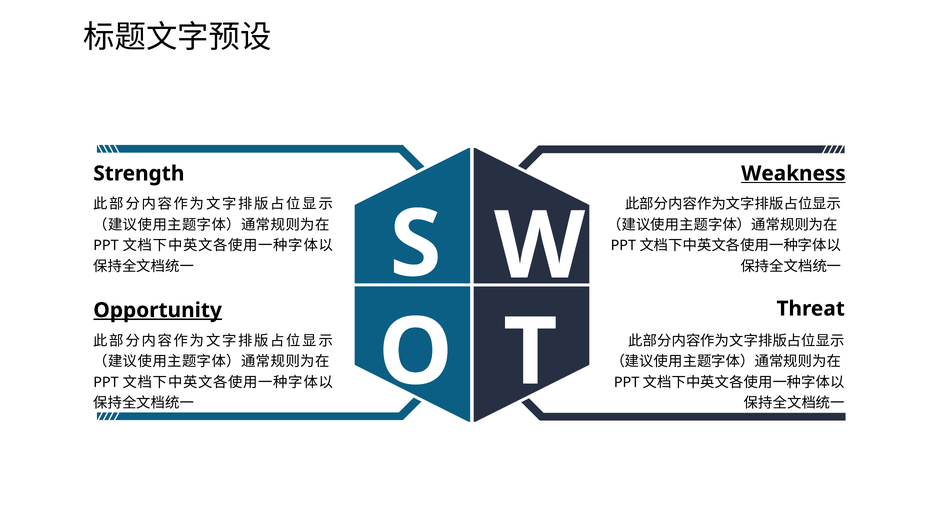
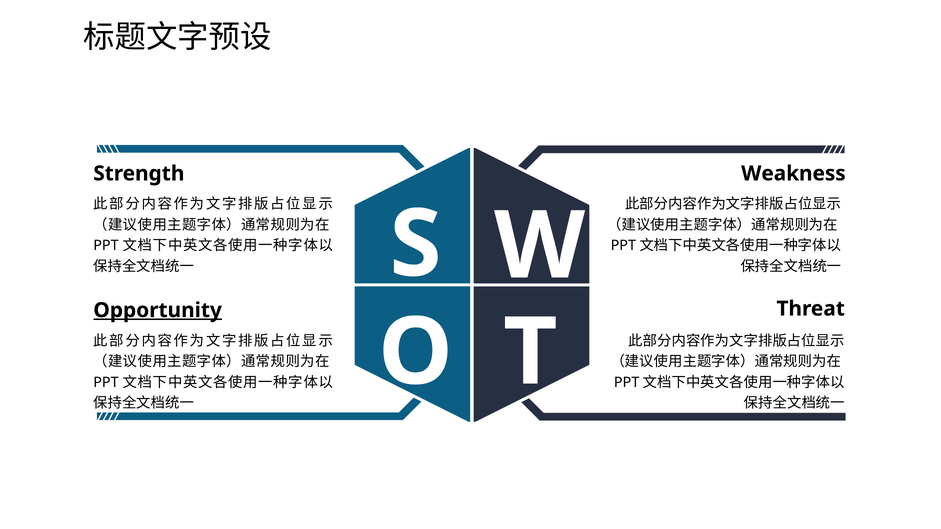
Weakness underline: present -> none (793, 174)
